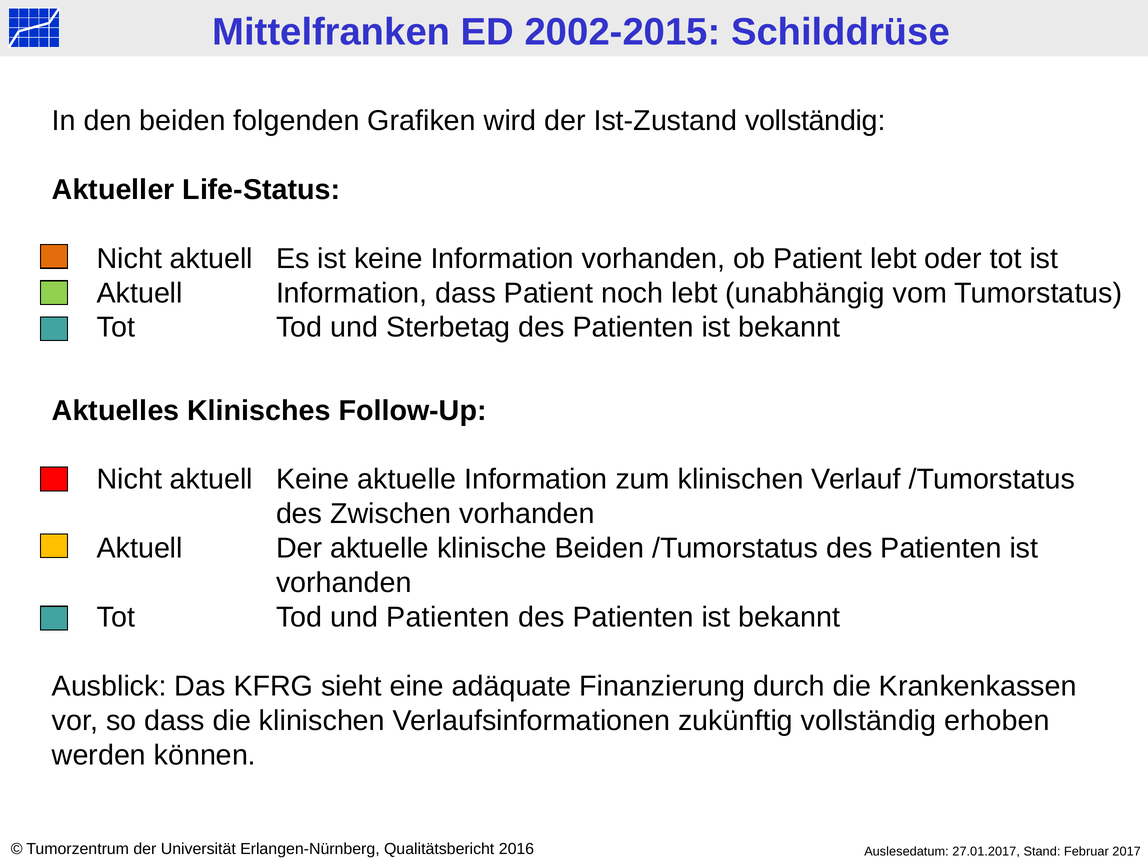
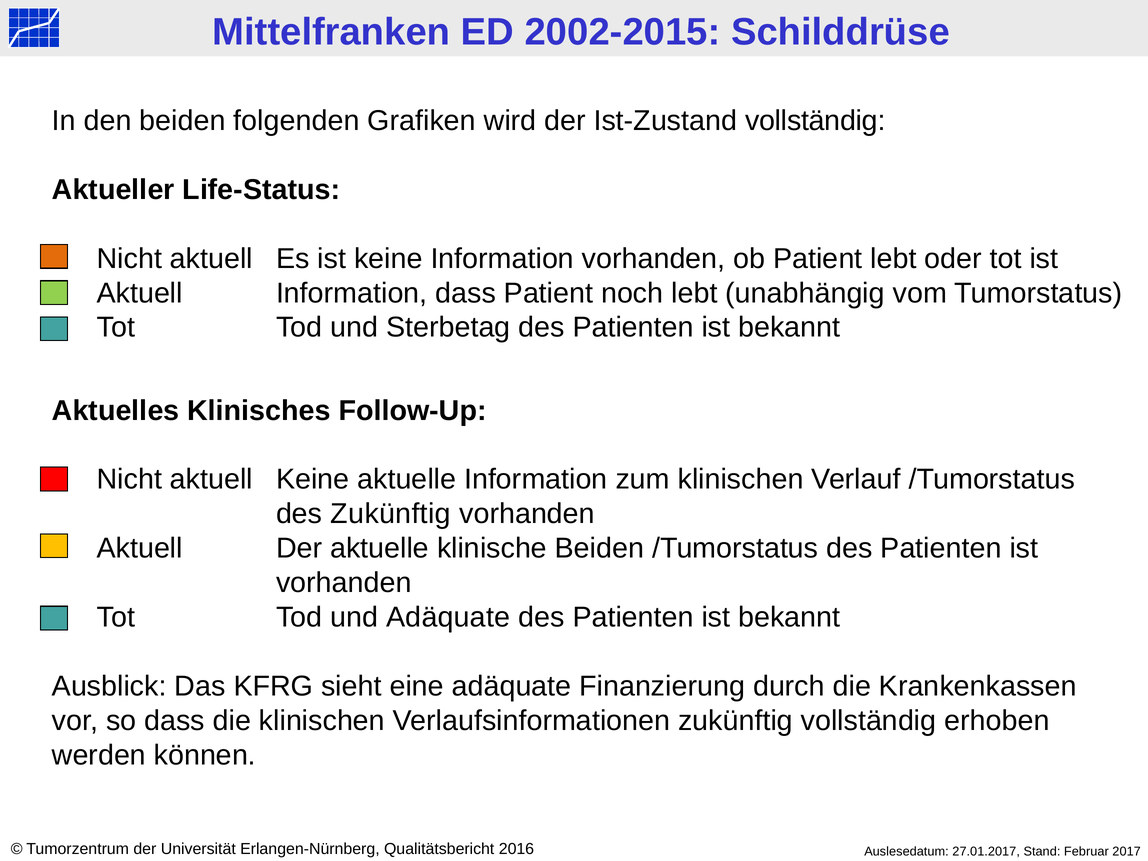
des Zwischen: Zwischen -> Zukünftig (391, 514)
und Patienten: Patienten -> Adäquate (448, 617)
